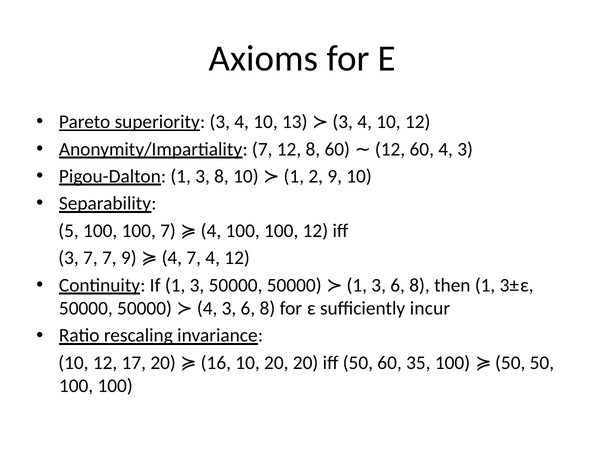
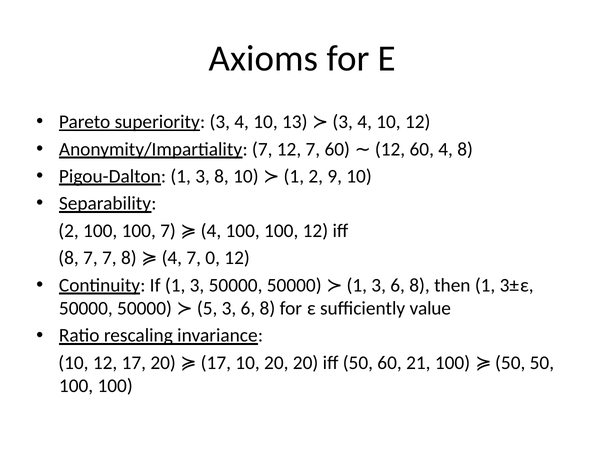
12 8: 8 -> 7 (313, 149)
60 4 3: 3 -> 8 (465, 149)
5: 5 -> 2 (68, 231)
3: 3 -> 8 (68, 258)
7 9: 9 -> 8 (129, 258)
4 7 4: 4 -> 0 (213, 258)
incur: incur -> value (430, 308)
50000 4: 4 -> 5 (207, 308)
20 16: 16 -> 17 (216, 363)
35: 35 -> 21 (418, 363)
